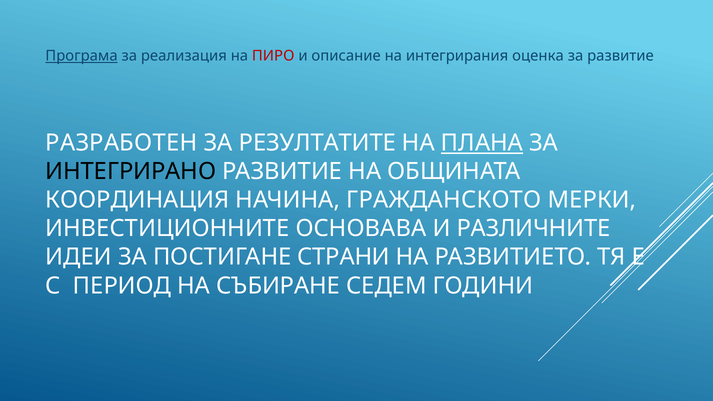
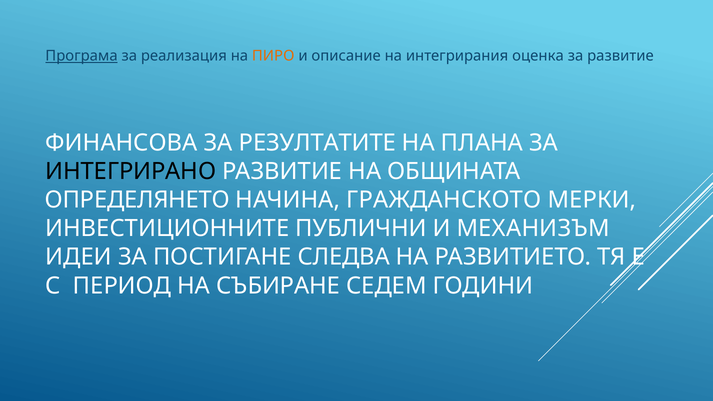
ПИРО colour: red -> orange (273, 56)
РАЗРАБОТЕН: РАЗРАБОТЕН -> ФИНАНСОВА (121, 143)
ПЛАНА underline: present -> none (482, 143)
КООРДИНАЦИЯ: КООРДИНАЦИЯ -> ОПРЕДЕЛЯНЕТО (137, 200)
ОСНОВАВА: ОСНОВАВА -> ПУБЛИЧНИ (361, 229)
РАЗЛИЧНИТЕ: РАЗЛИЧНИТЕ -> МЕХАНИЗЪМ (533, 229)
СТРАНИ: СТРАНИ -> СЛЕДВА (344, 257)
